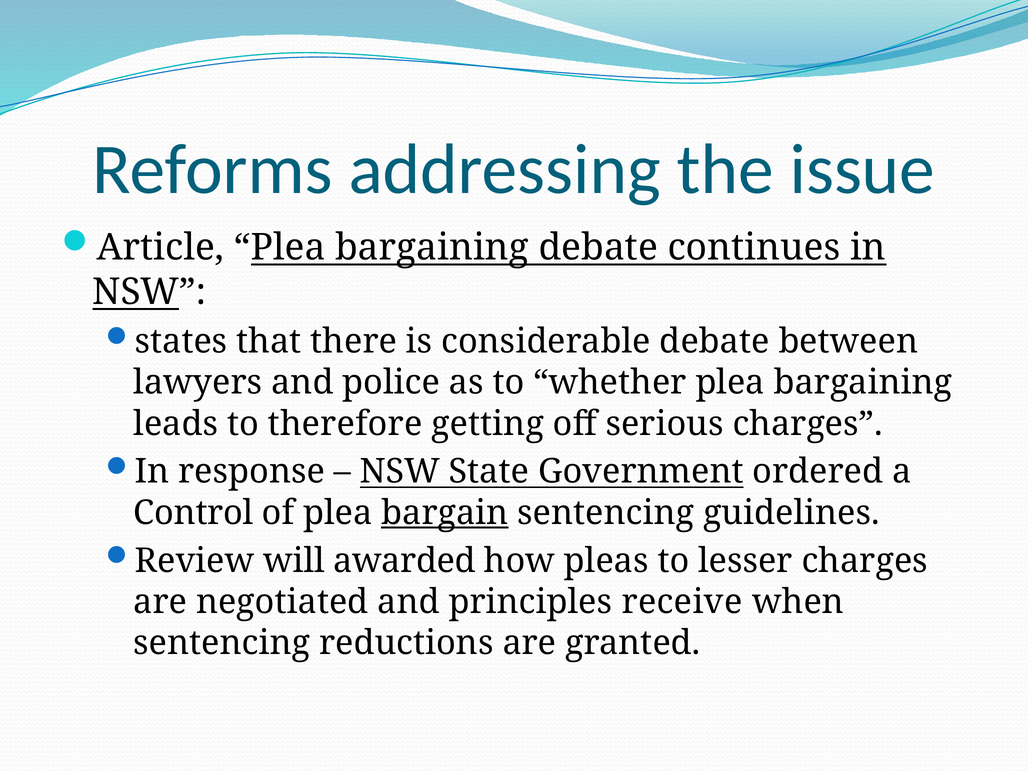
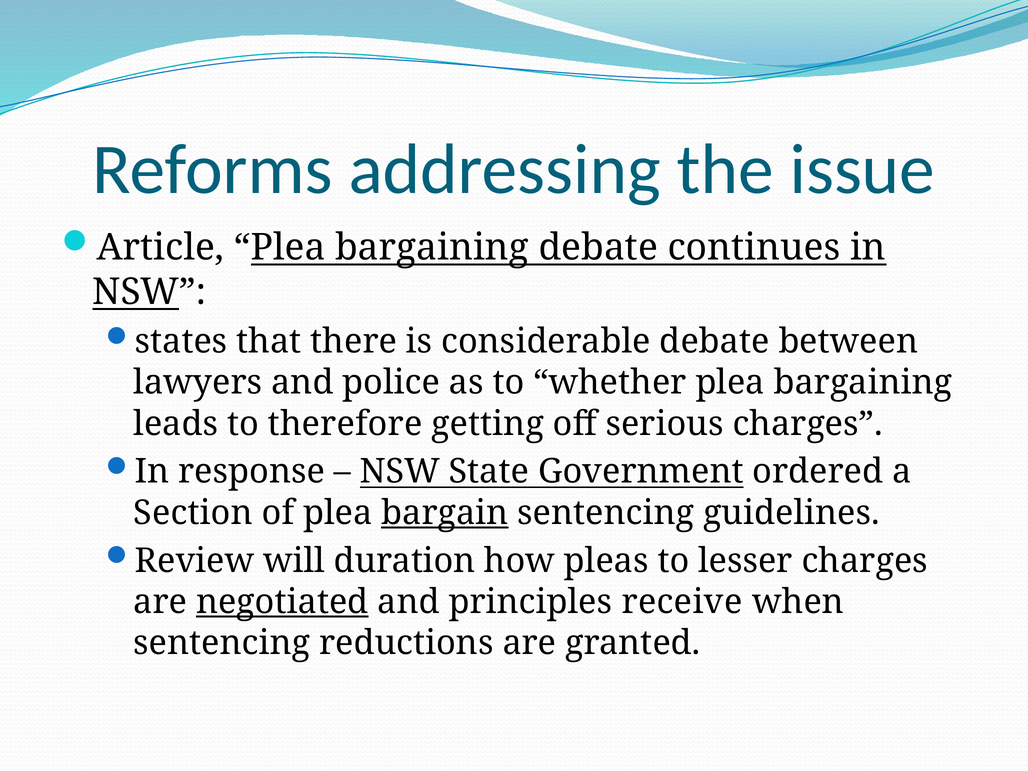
Control: Control -> Section (193, 513)
awarded: awarded -> duration (404, 561)
negotiated underline: none -> present (282, 602)
